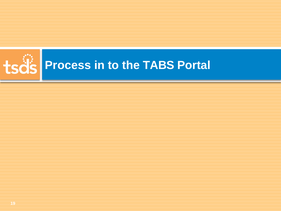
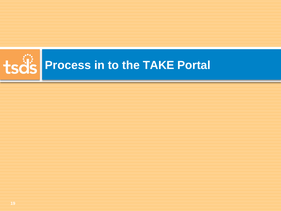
TABS: TABS -> TAKE (159, 65)
